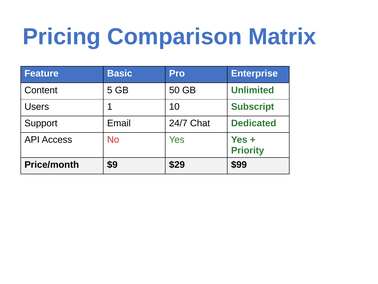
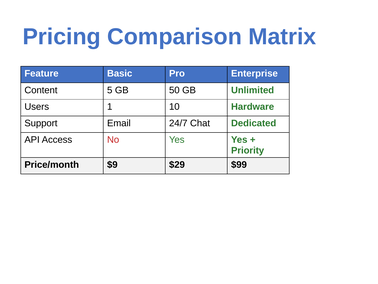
Subscript: Subscript -> Hardware (253, 107)
